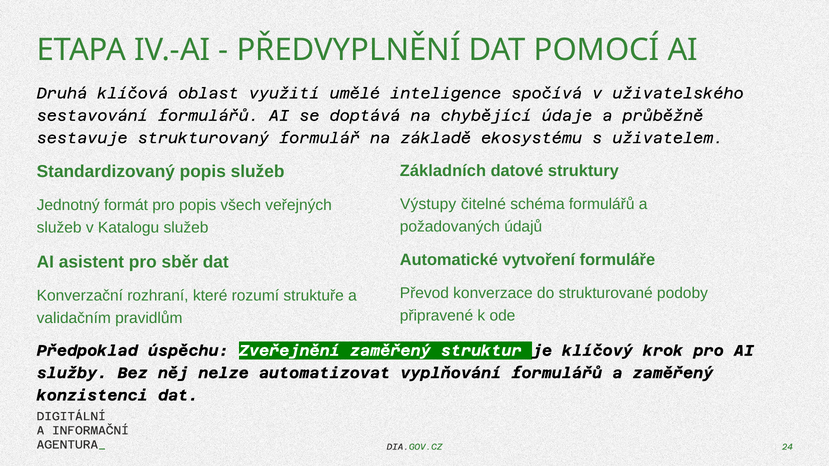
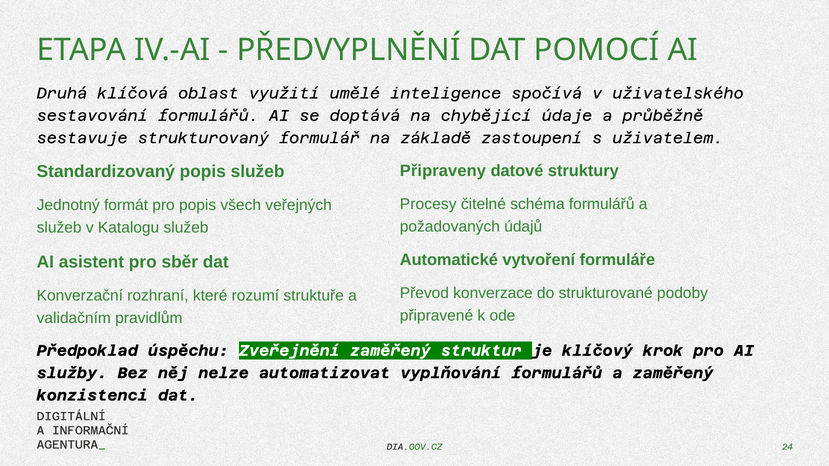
ekosystému: ekosystému -> zastoupení (532, 138)
Základních: Základních -> Připraveny (443, 171)
Výstupy: Výstupy -> Procesy (428, 204)
